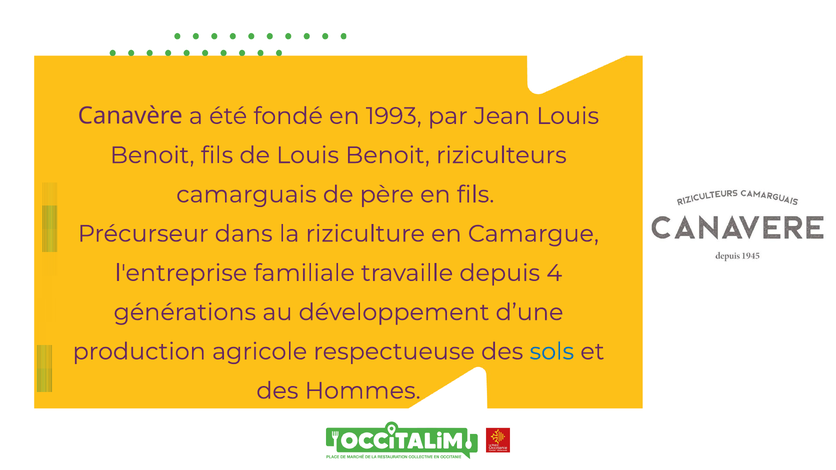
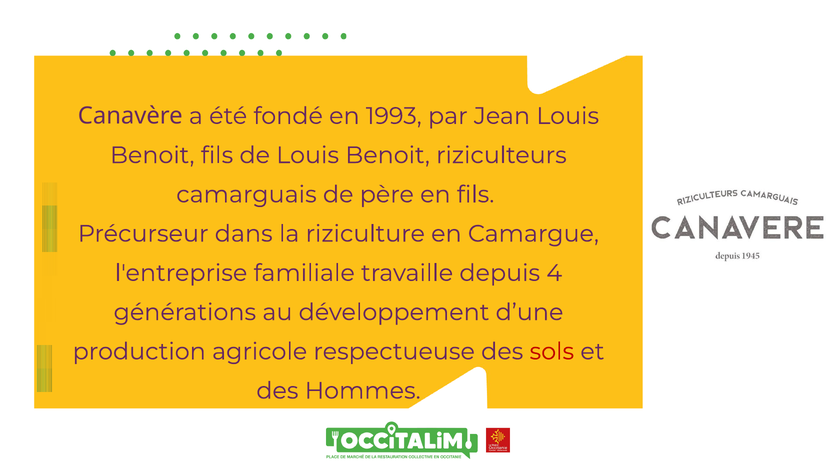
sols colour: blue -> red (552, 352)
